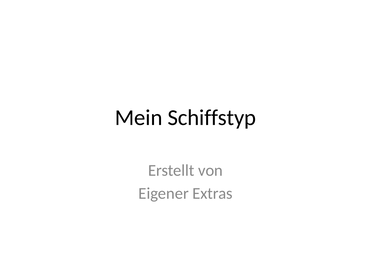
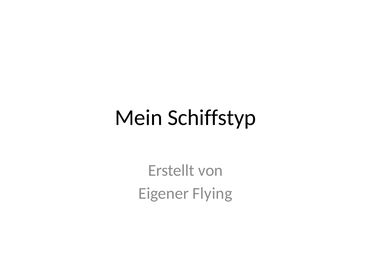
Extras: Extras -> Flying (212, 194)
